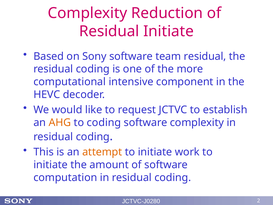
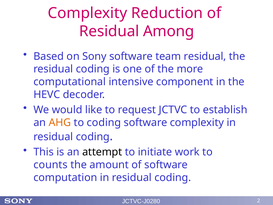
Residual Initiate: Initiate -> Among (169, 31)
attempt colour: orange -> black (102, 152)
initiate: initiate -> counts (51, 165)
